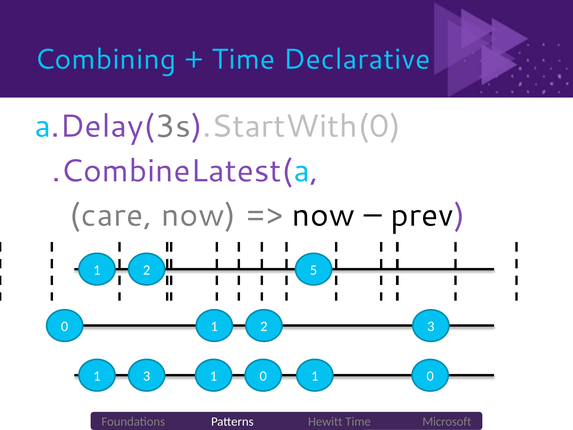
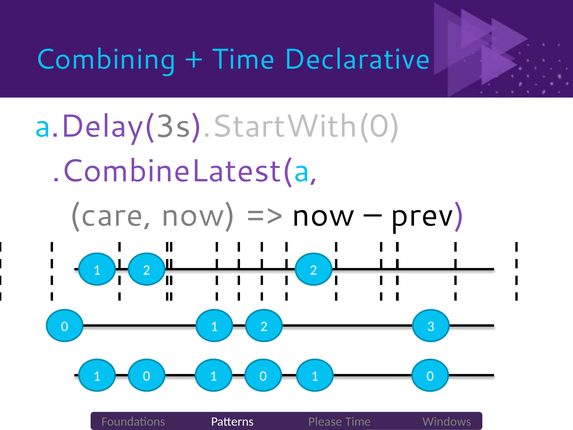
2 5: 5 -> 2 (314, 270)
3: 3 -> 0 (147, 376)
Hewitt: Hewitt -> Please (325, 422)
Microsoft: Microsoft -> Windows (447, 422)
